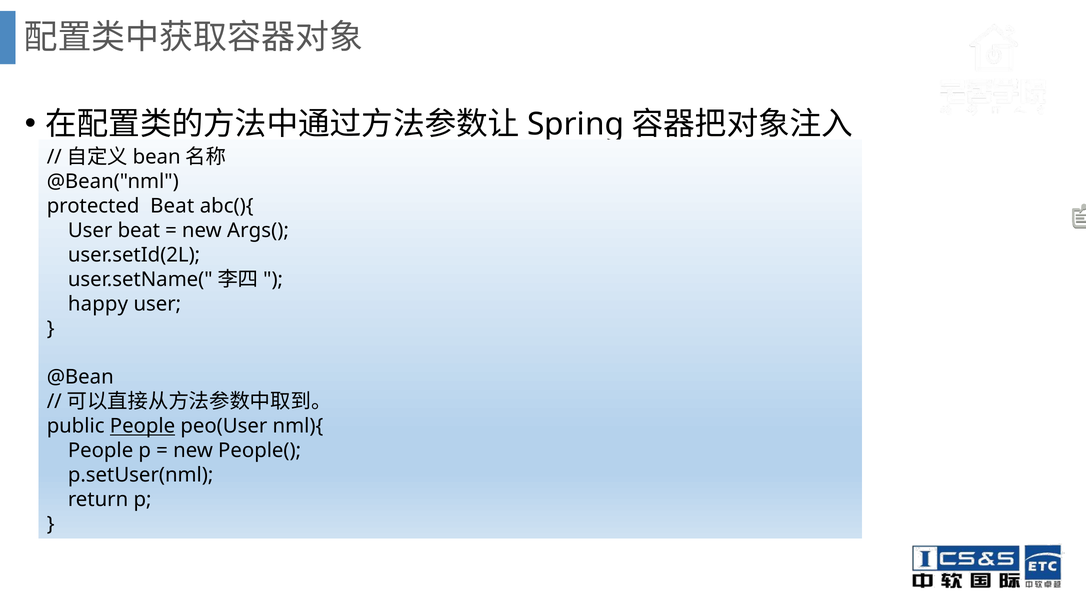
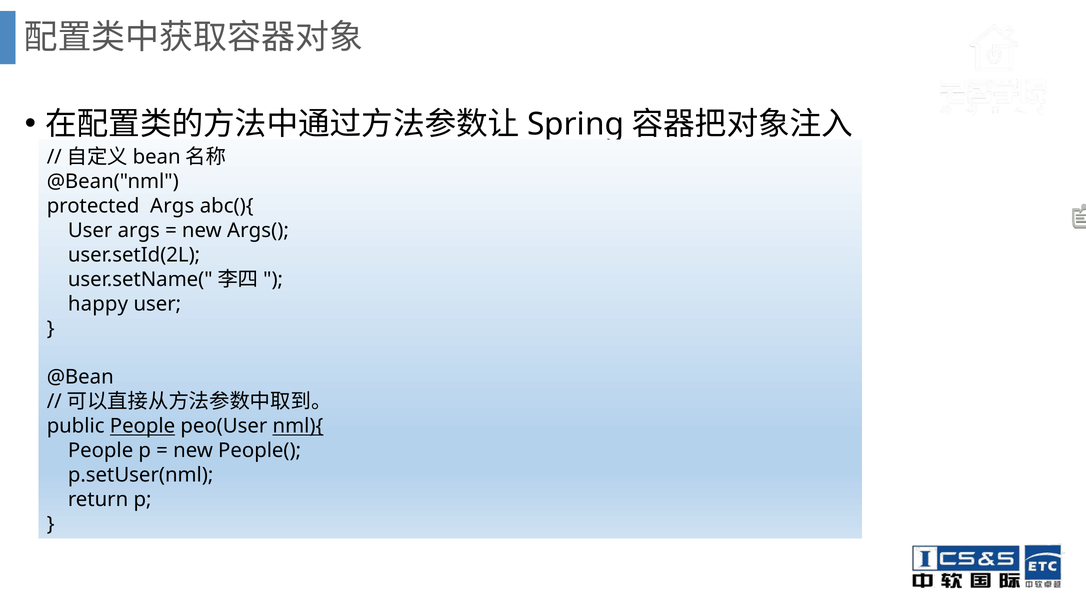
protected Beat: Beat -> Args (172, 206)
User beat: beat -> args (139, 231)
nml){ underline: none -> present (298, 426)
